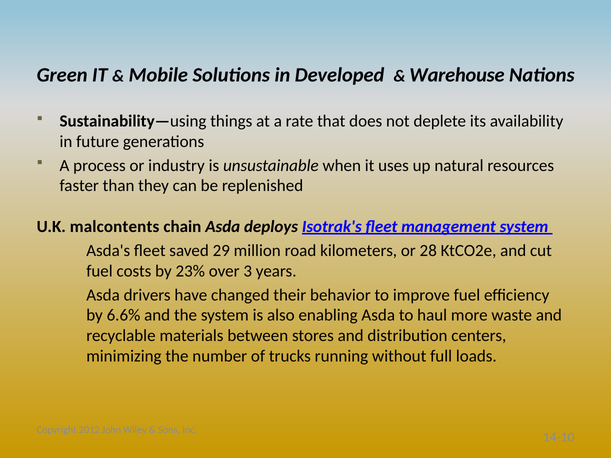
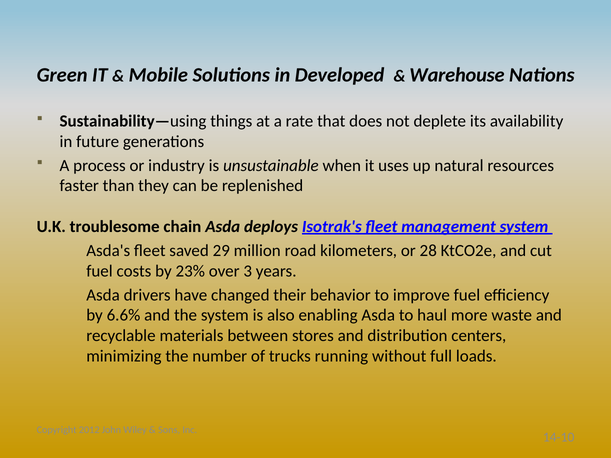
malcontents: malcontents -> troublesome (115, 227)
